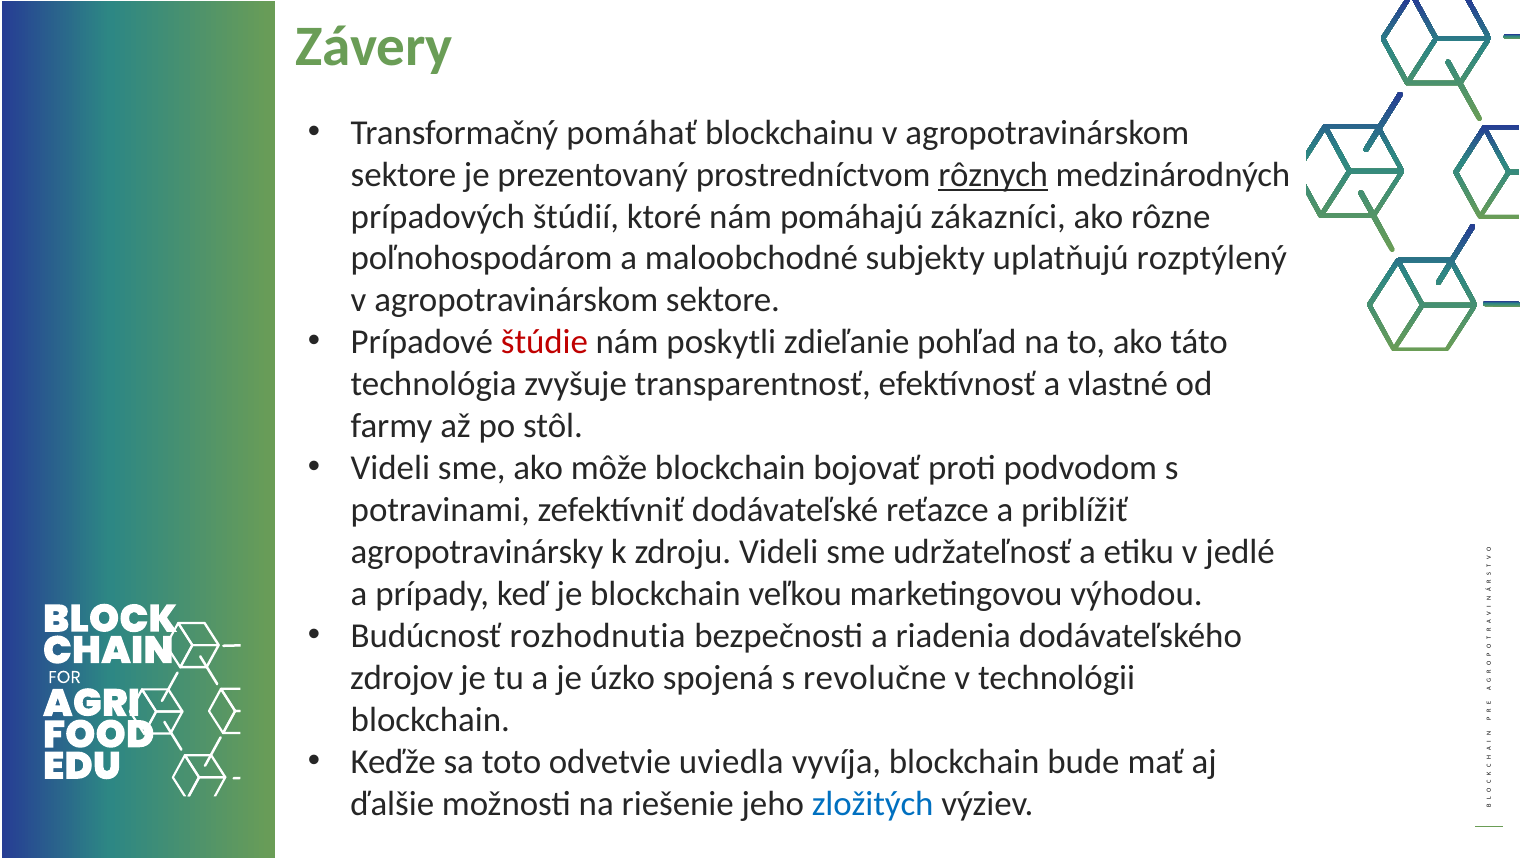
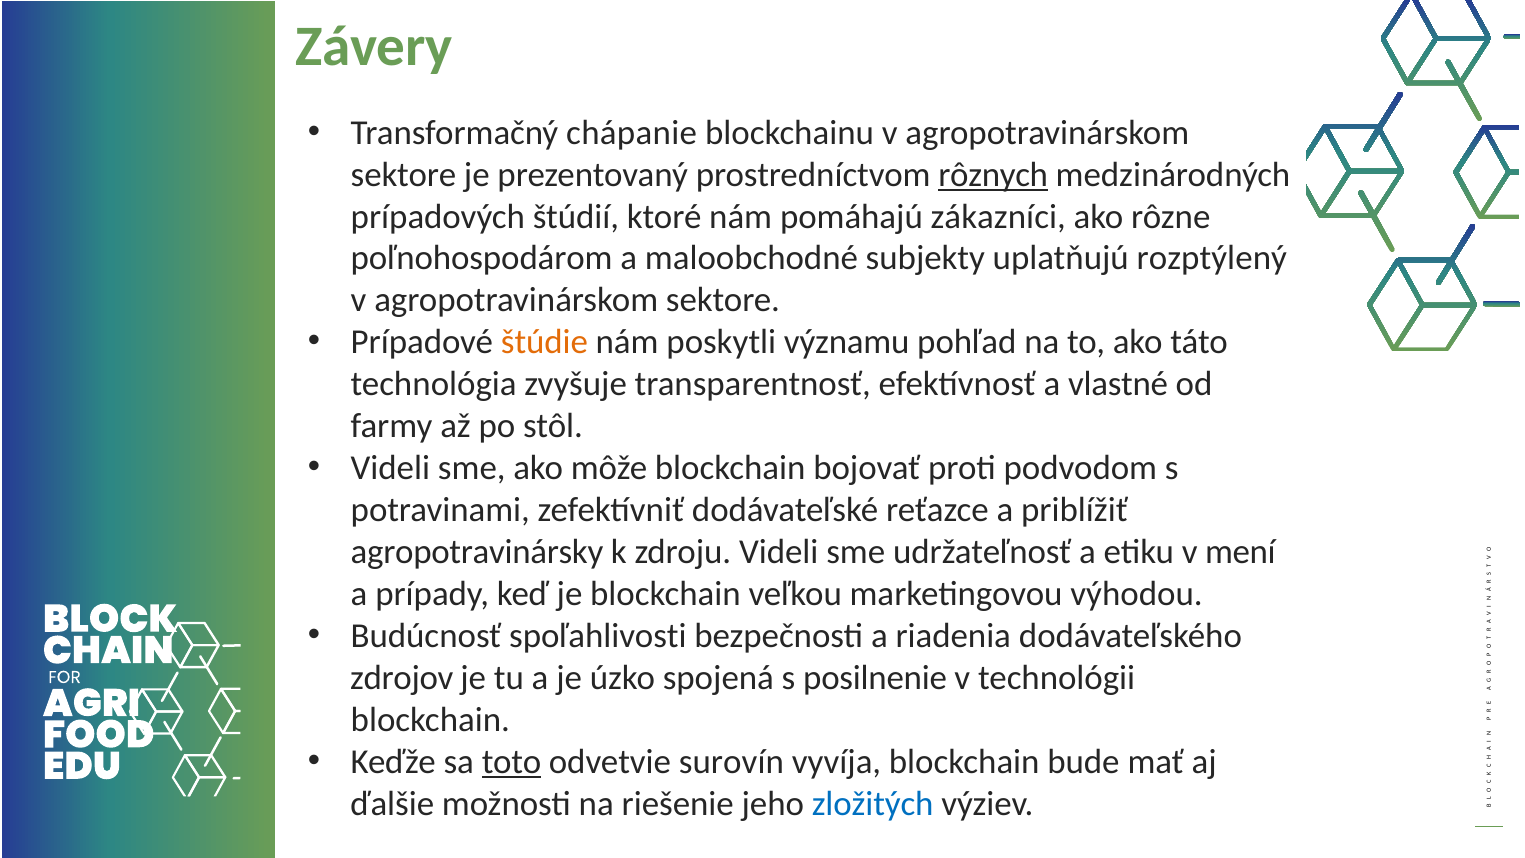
pomáhať: pomáhať -> chápanie (632, 133)
štúdie colour: red -> orange (544, 342)
zdieľanie: zdieľanie -> významu (847, 342)
jedlé: jedlé -> mení (1240, 552)
rozhodnutia: rozhodnutia -> spoľahlivosti (598, 636)
revolučne: revolučne -> posilnenie (875, 678)
toto underline: none -> present (512, 761)
uviedla: uviedla -> surovín (731, 761)
